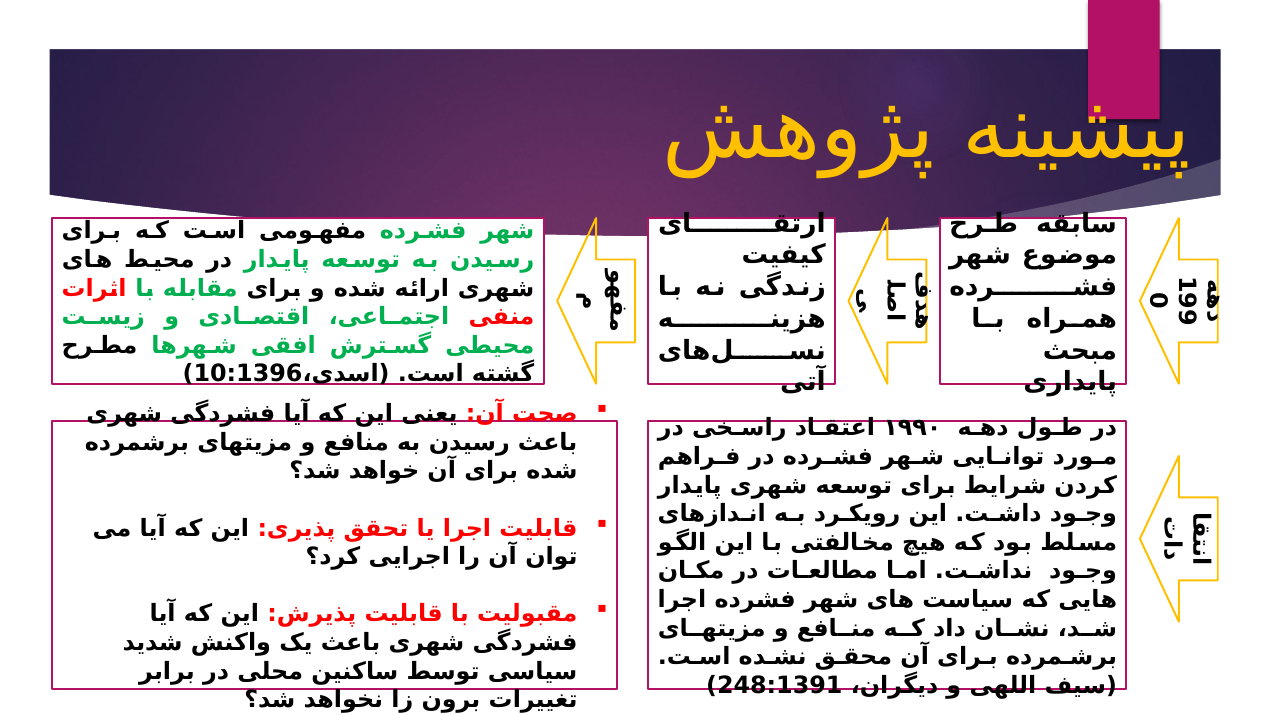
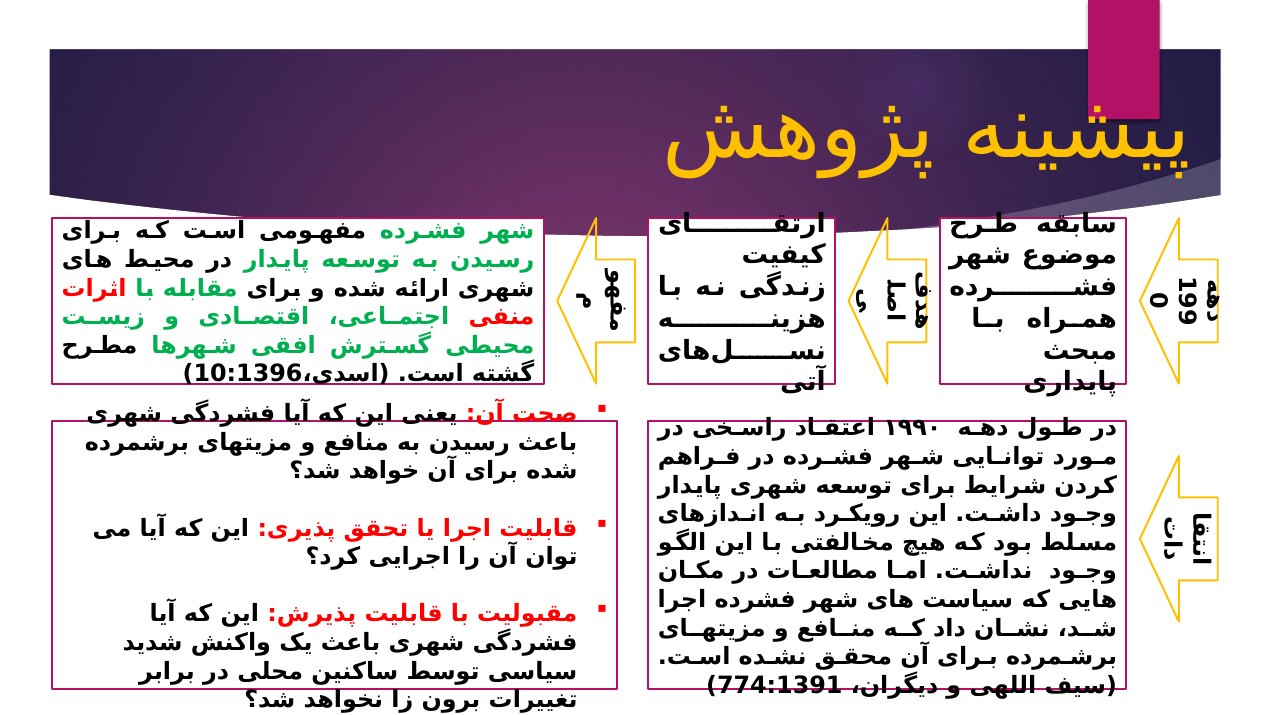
248:1391: 248:1391 -> 774:1391 (780, 685)
